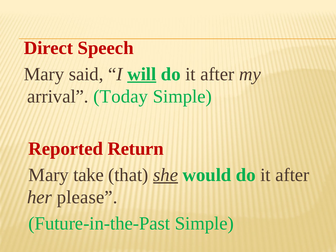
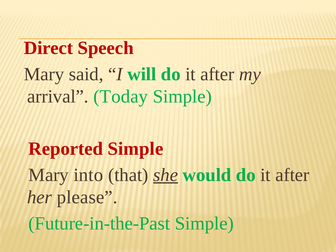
will underline: present -> none (142, 74)
Reported Return: Return -> Simple (135, 149)
take: take -> into (88, 175)
